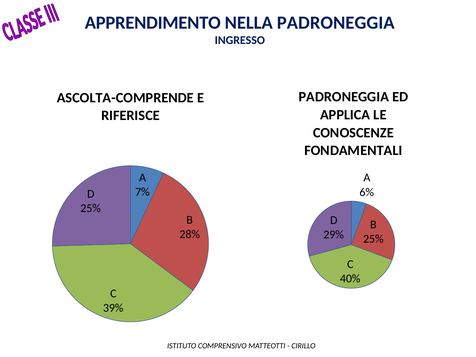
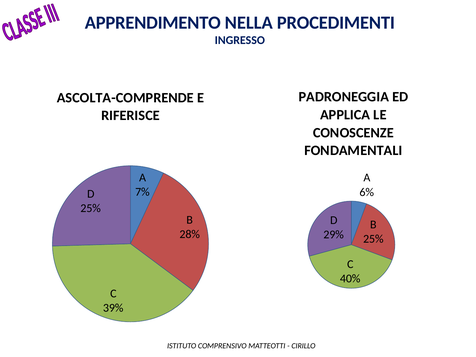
NELLA PADRONEGGIA: PADRONEGGIA -> PROCEDIMENTI (336, 23)
